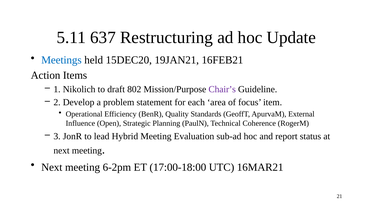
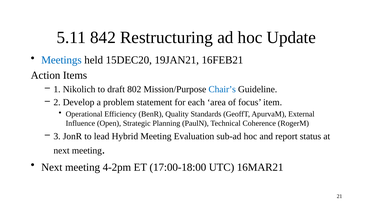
637: 637 -> 842 (103, 37)
Chair’s colour: purple -> blue (222, 89)
6-2pm: 6-2pm -> 4-2pm (117, 167)
